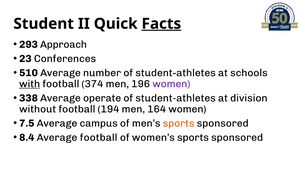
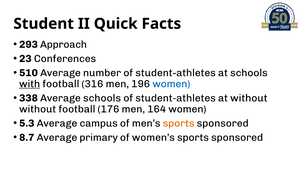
Facts underline: present -> none (161, 24)
374: 374 -> 316 (92, 84)
women colour: purple -> blue (171, 84)
Average operate: operate -> schools (102, 98)
at division: division -> without (249, 98)
194: 194 -> 176 (108, 109)
7.5: 7.5 -> 5.3 (27, 123)
8.4: 8.4 -> 8.7 (27, 137)
Average football: football -> primary (99, 137)
